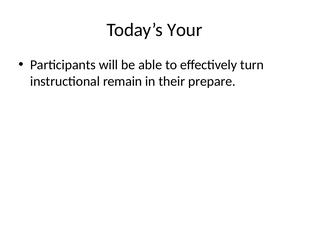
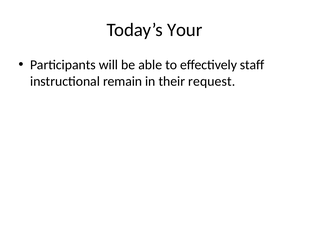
turn: turn -> staff (252, 65)
prepare: prepare -> request (212, 81)
